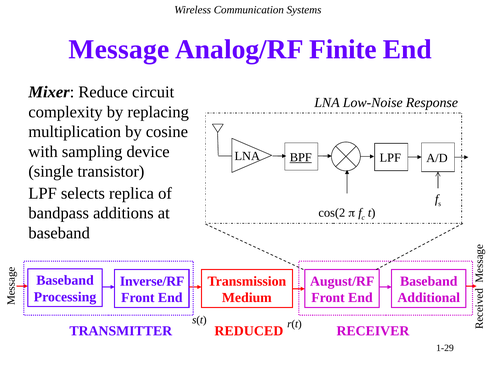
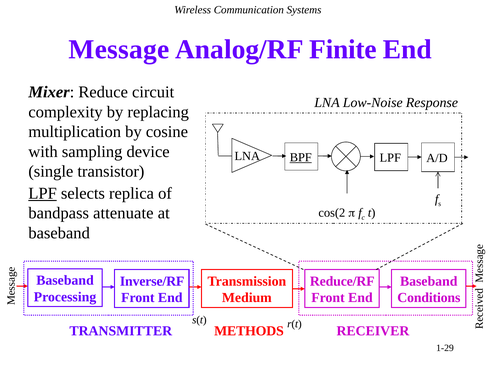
LPF underline: none -> present (43, 193)
additions: additions -> attenuate (123, 213)
August/RF: August/RF -> Reduce/RF (342, 281)
Additional: Additional -> Conditions (429, 298)
REDUCED: REDUCED -> METHODS (249, 331)
